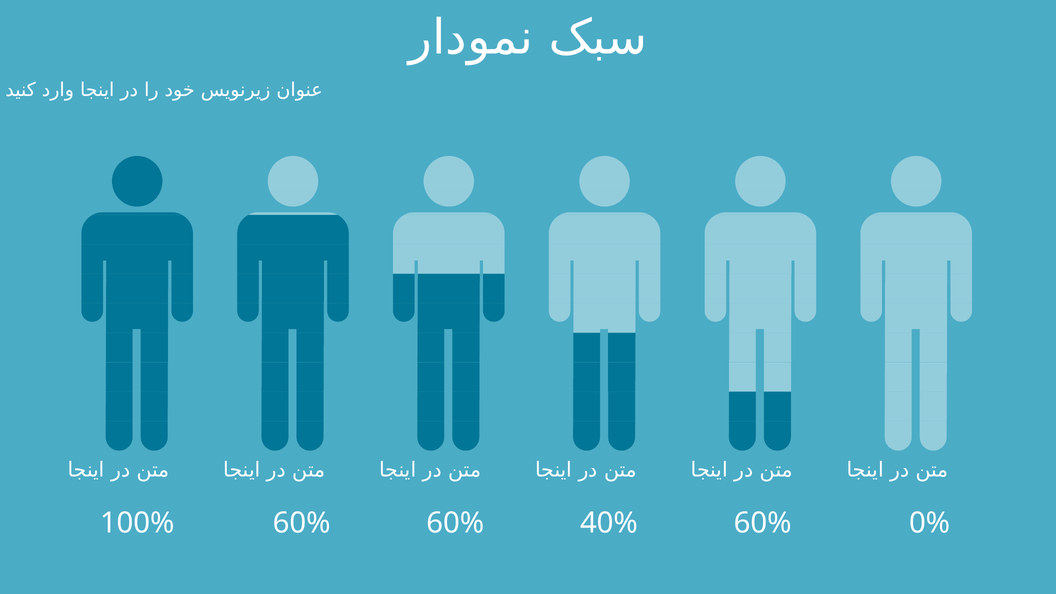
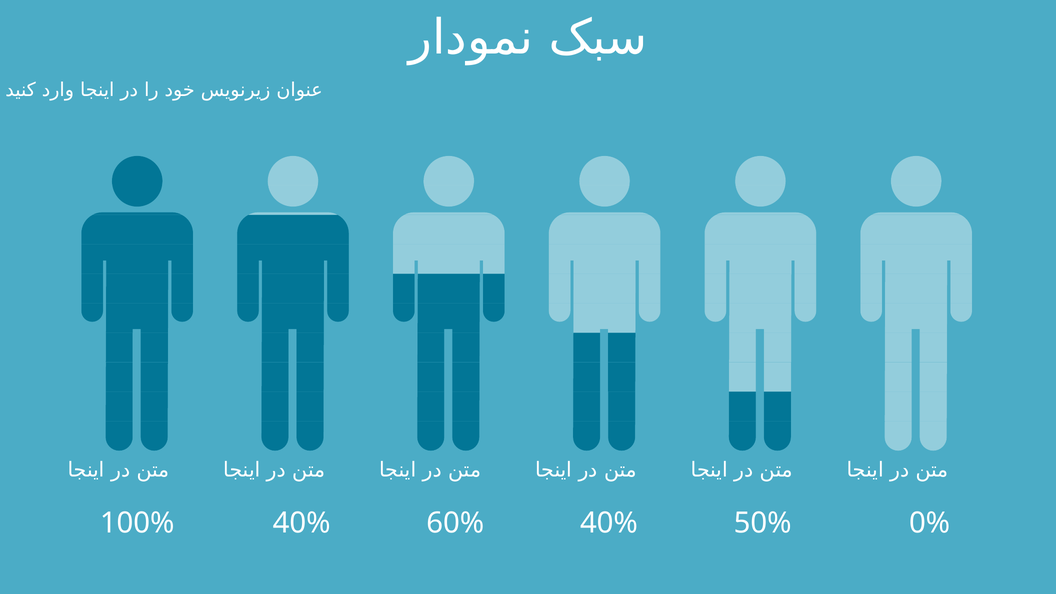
60%: 60% -> 40% (302, 523)
100% 60%: 60% -> 50% (763, 523)
